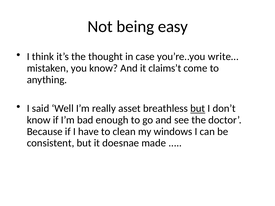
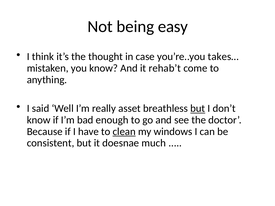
write…: write… -> takes… (223, 57)
claims’t: claims’t -> rehab’t (165, 68)
clean underline: none -> present (124, 132)
made: made -> much (154, 143)
